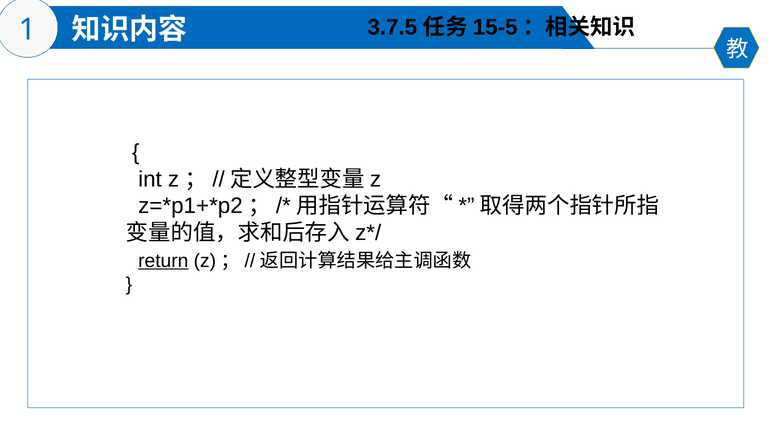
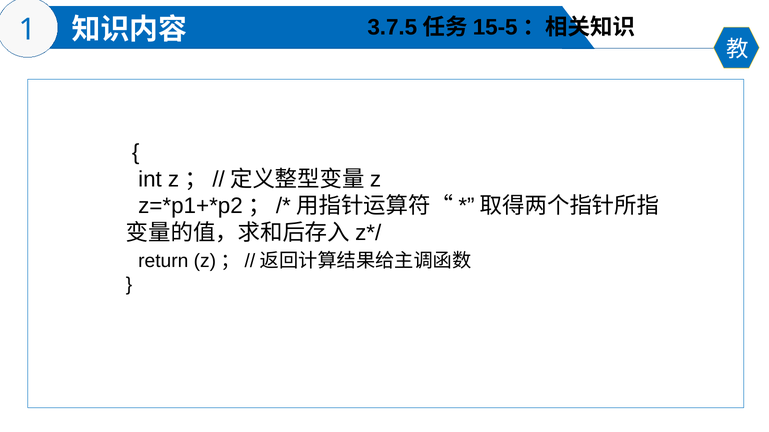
return underline: present -> none (163, 261)
